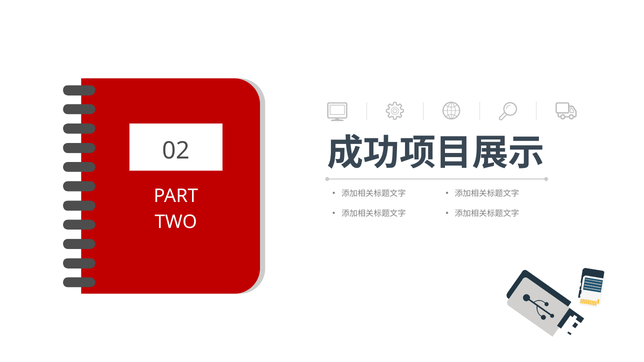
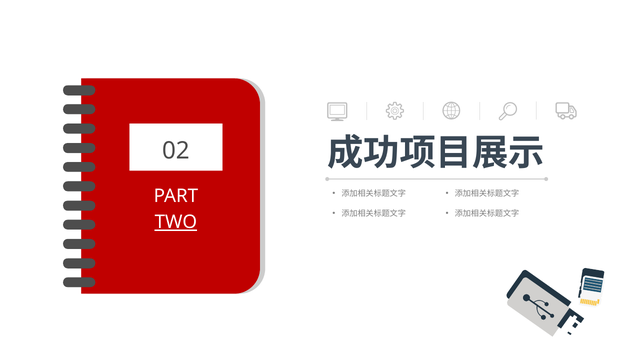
TWO underline: none -> present (176, 222)
